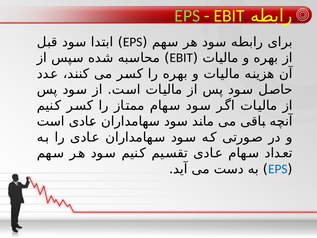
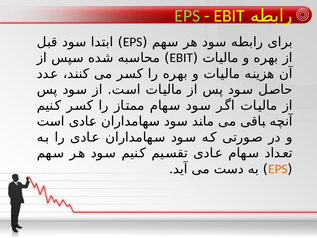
EPS colour: blue -> orange (278, 169)
